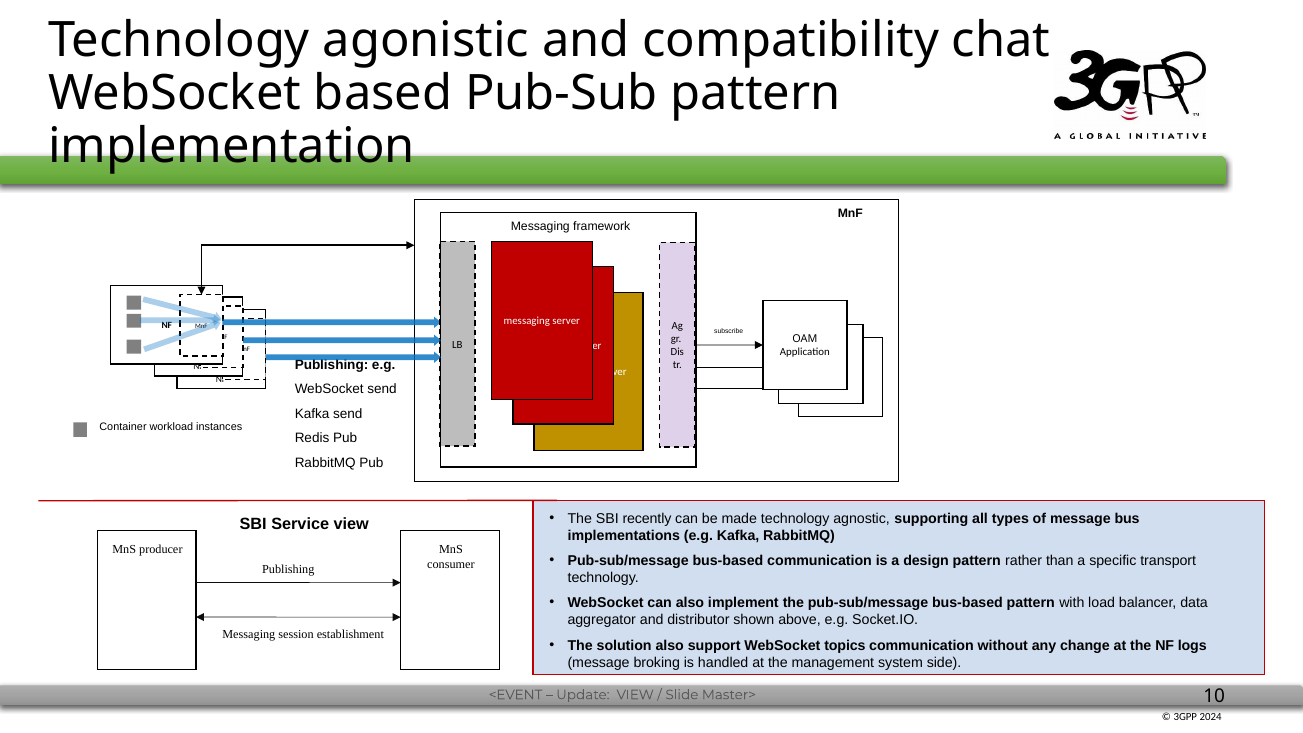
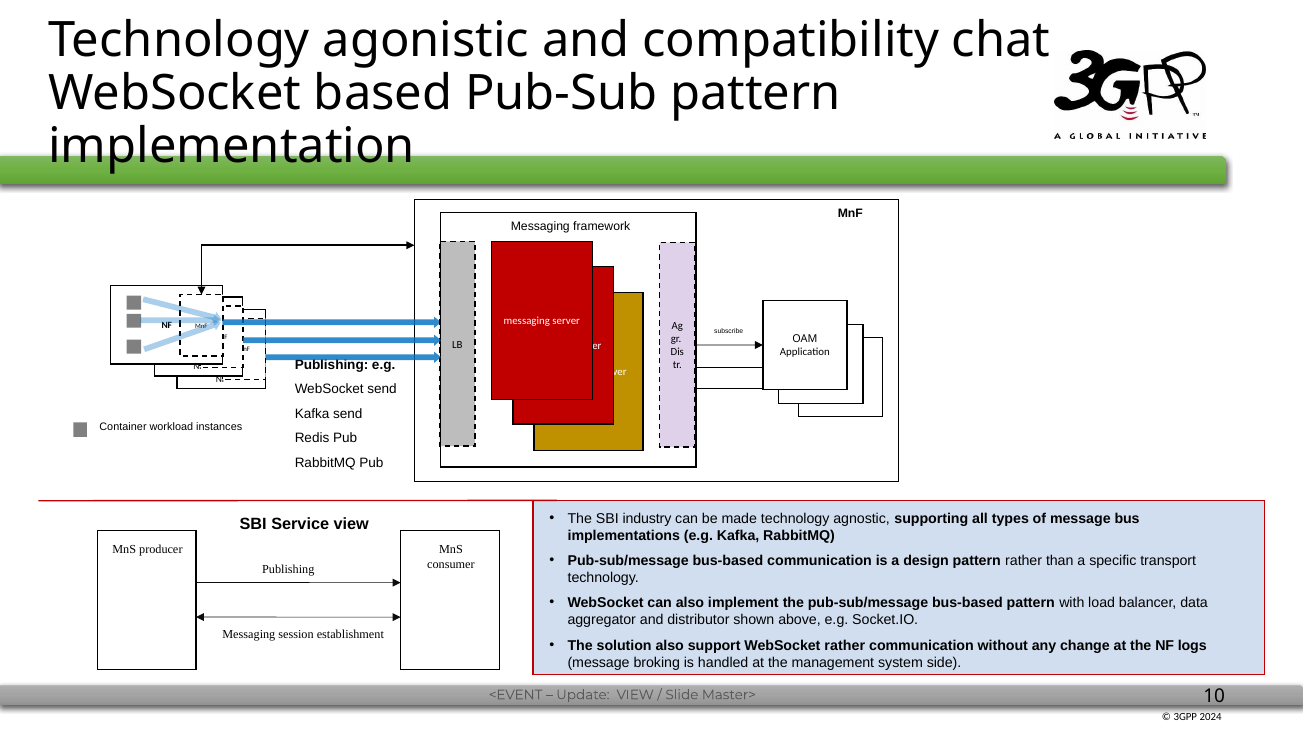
recently: recently -> industry (647, 518)
WebSocket topics: topics -> rather (845, 645)
